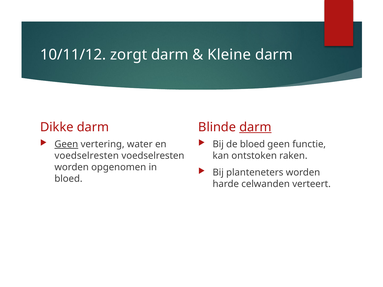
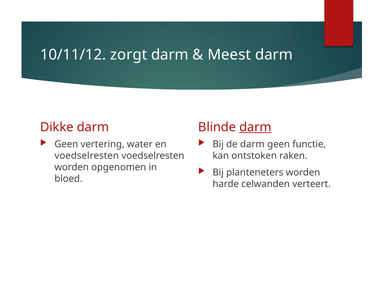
Kleine: Kleine -> Meest (229, 55)
Geen underline: present -> none (66, 144)
de bloed: bloed -> darm (252, 144)
